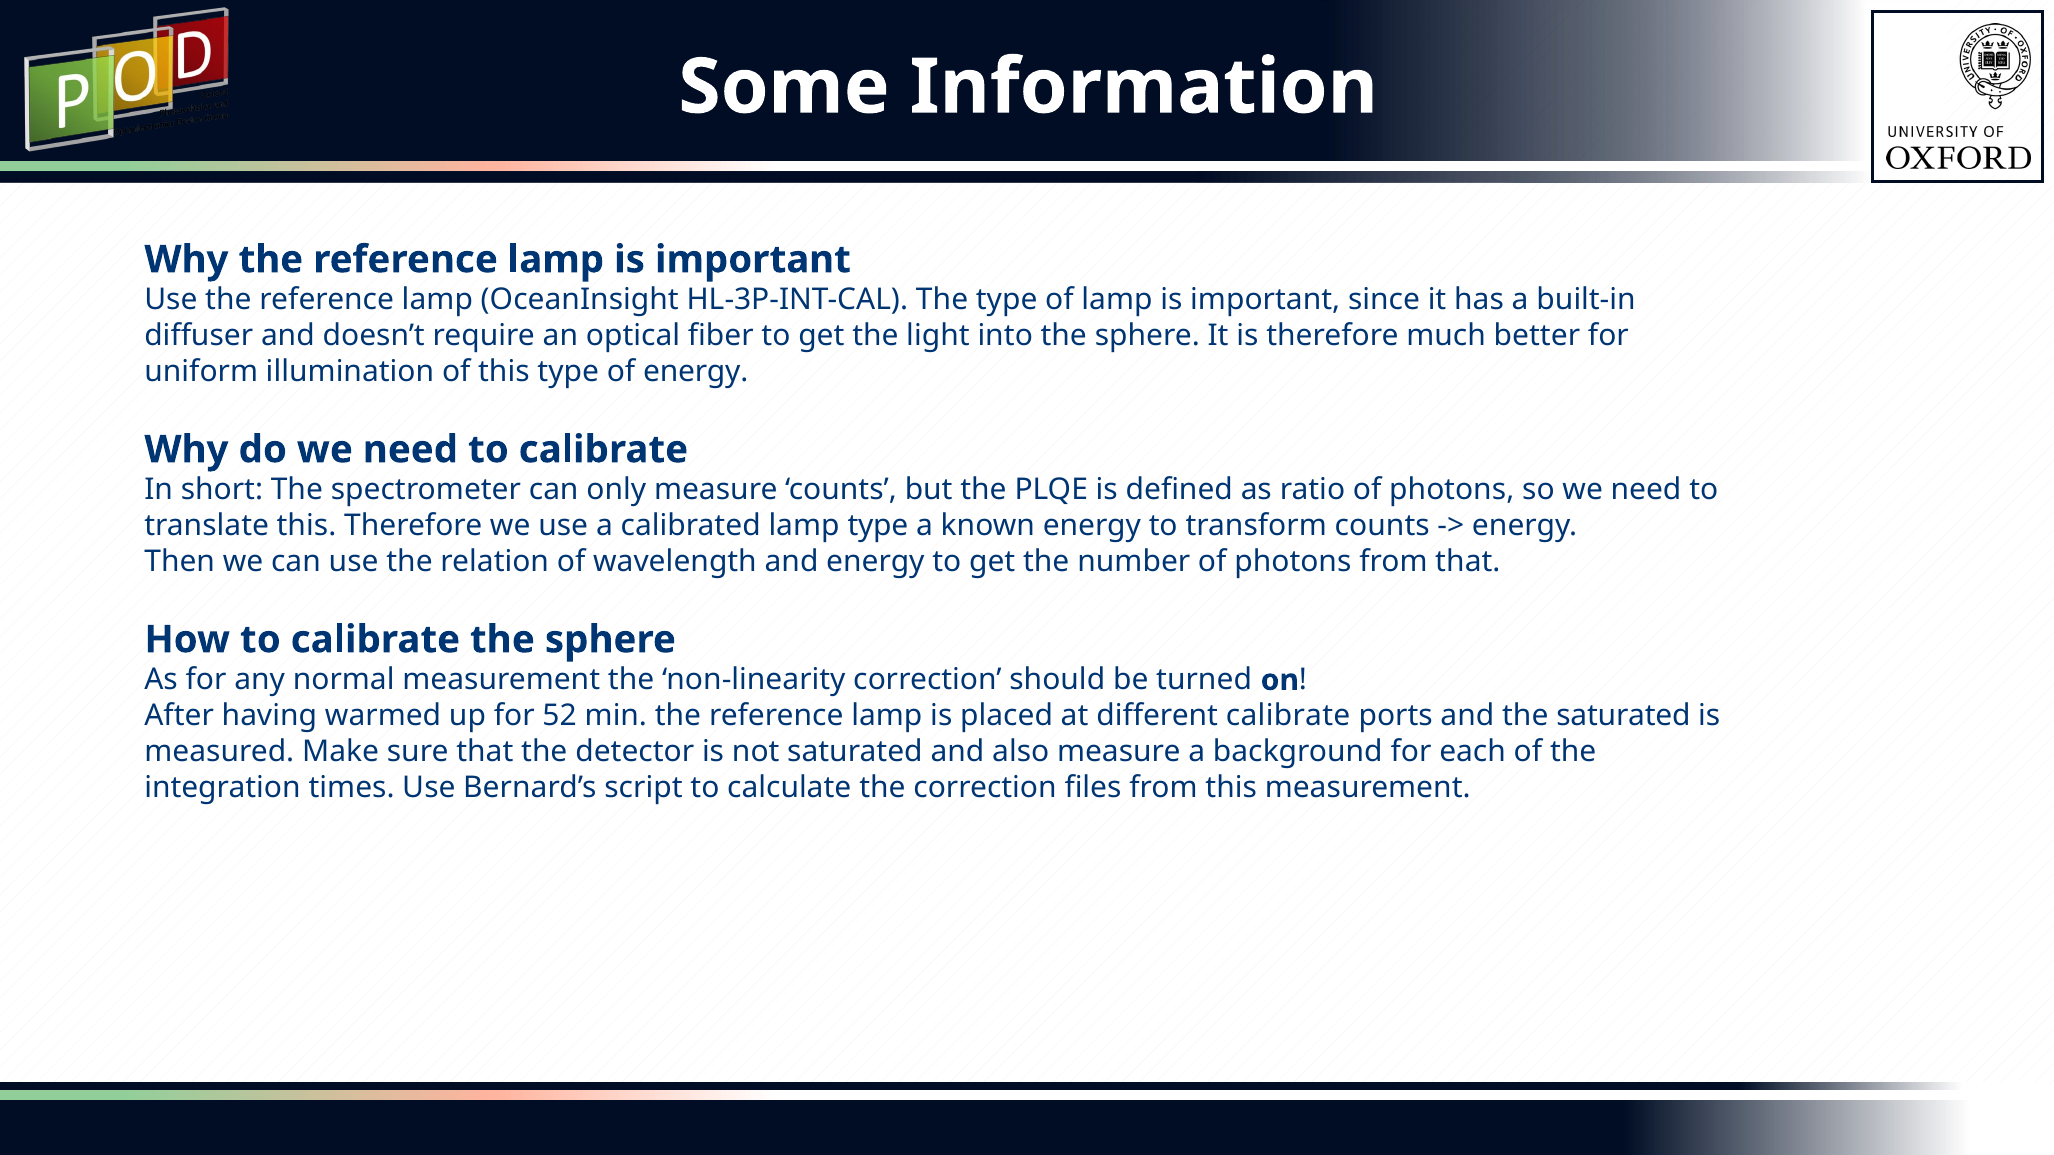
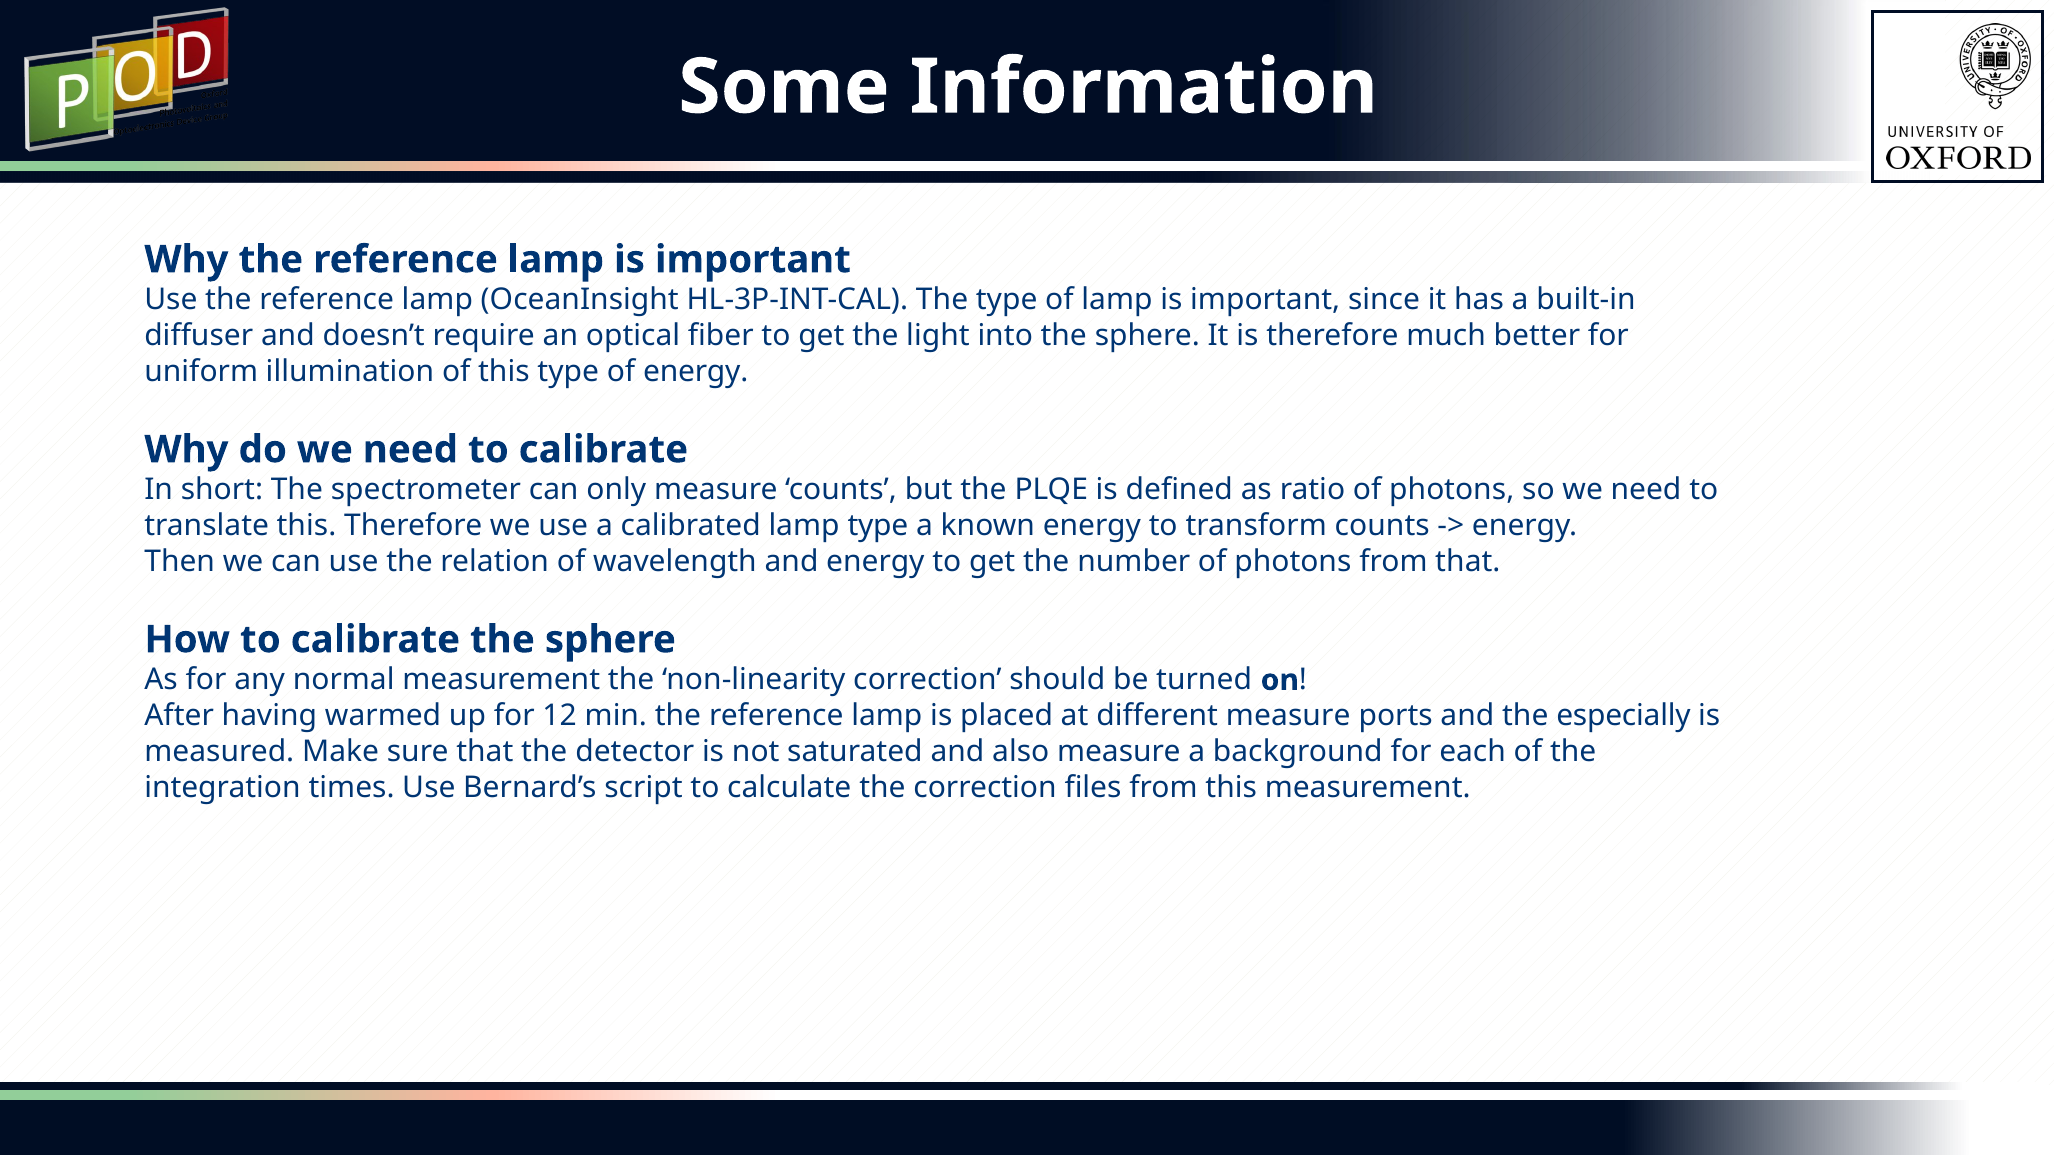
52: 52 -> 12 (560, 716)
different calibrate: calibrate -> measure (1288, 716)
the saturated: saturated -> especially (1623, 716)
